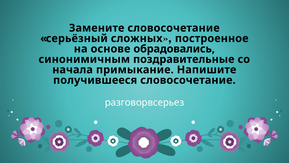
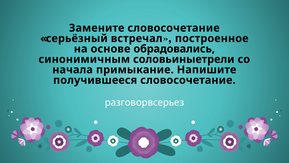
сложных: сложных -> встречал (137, 38)
поздравительные: поздравительные -> соловьиныетрели (184, 59)
